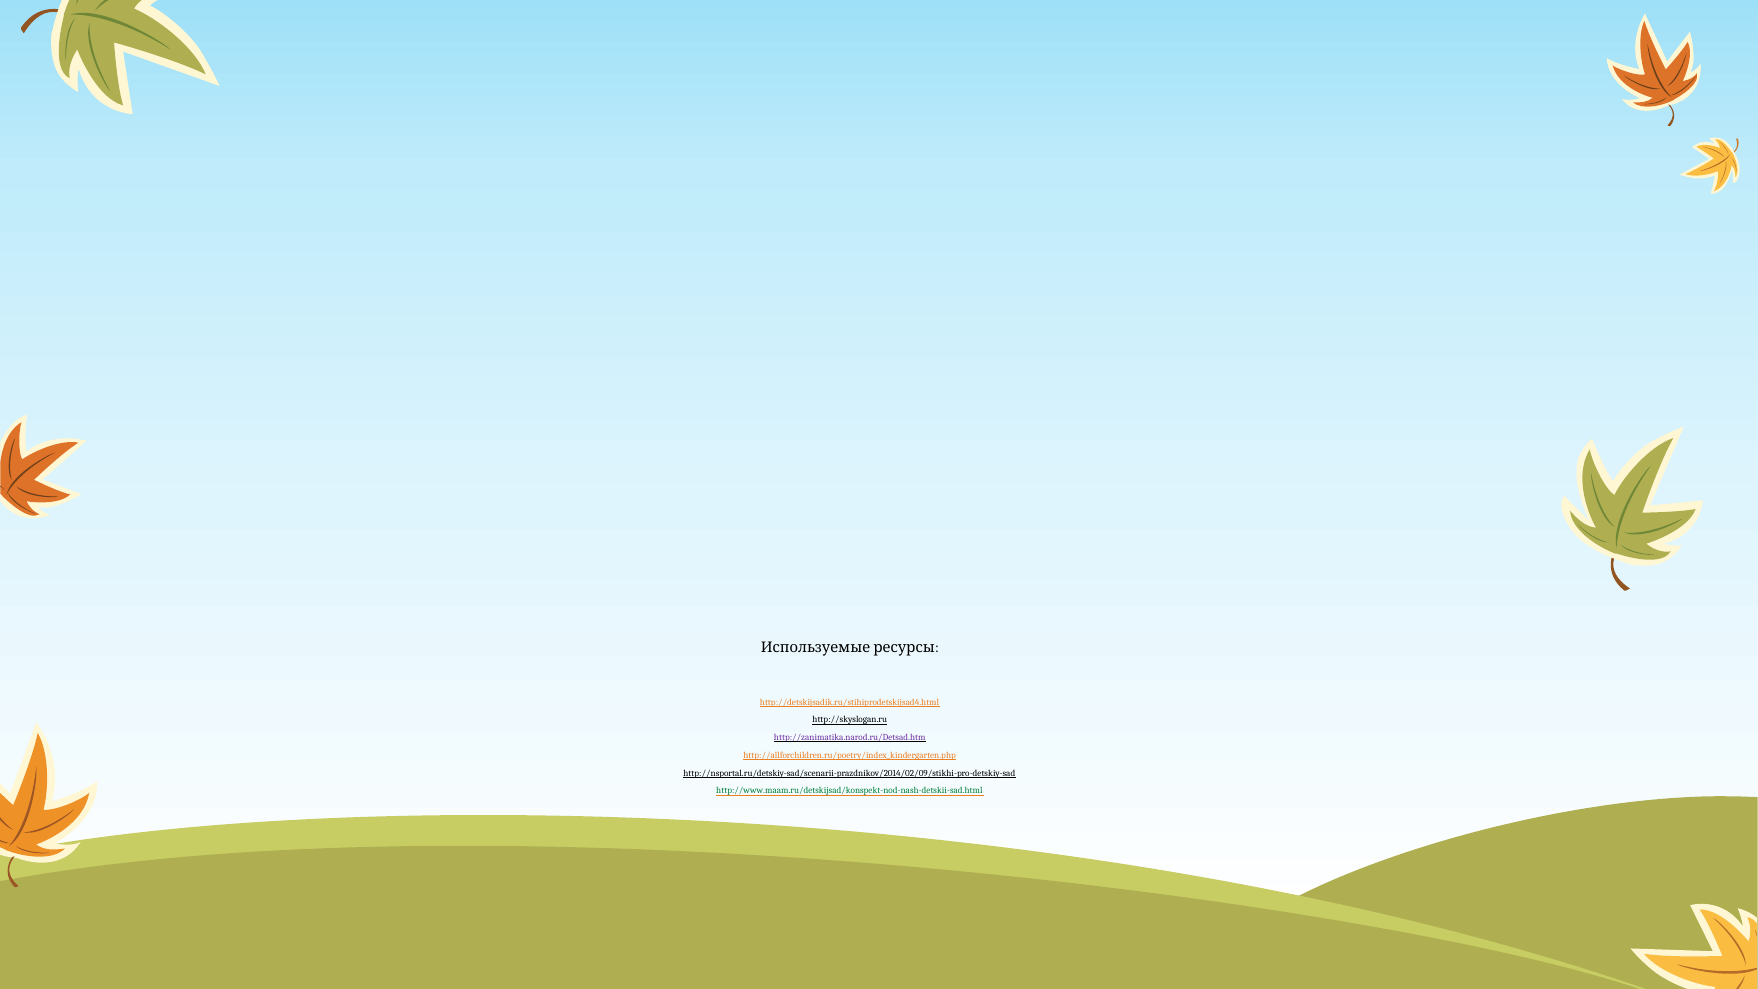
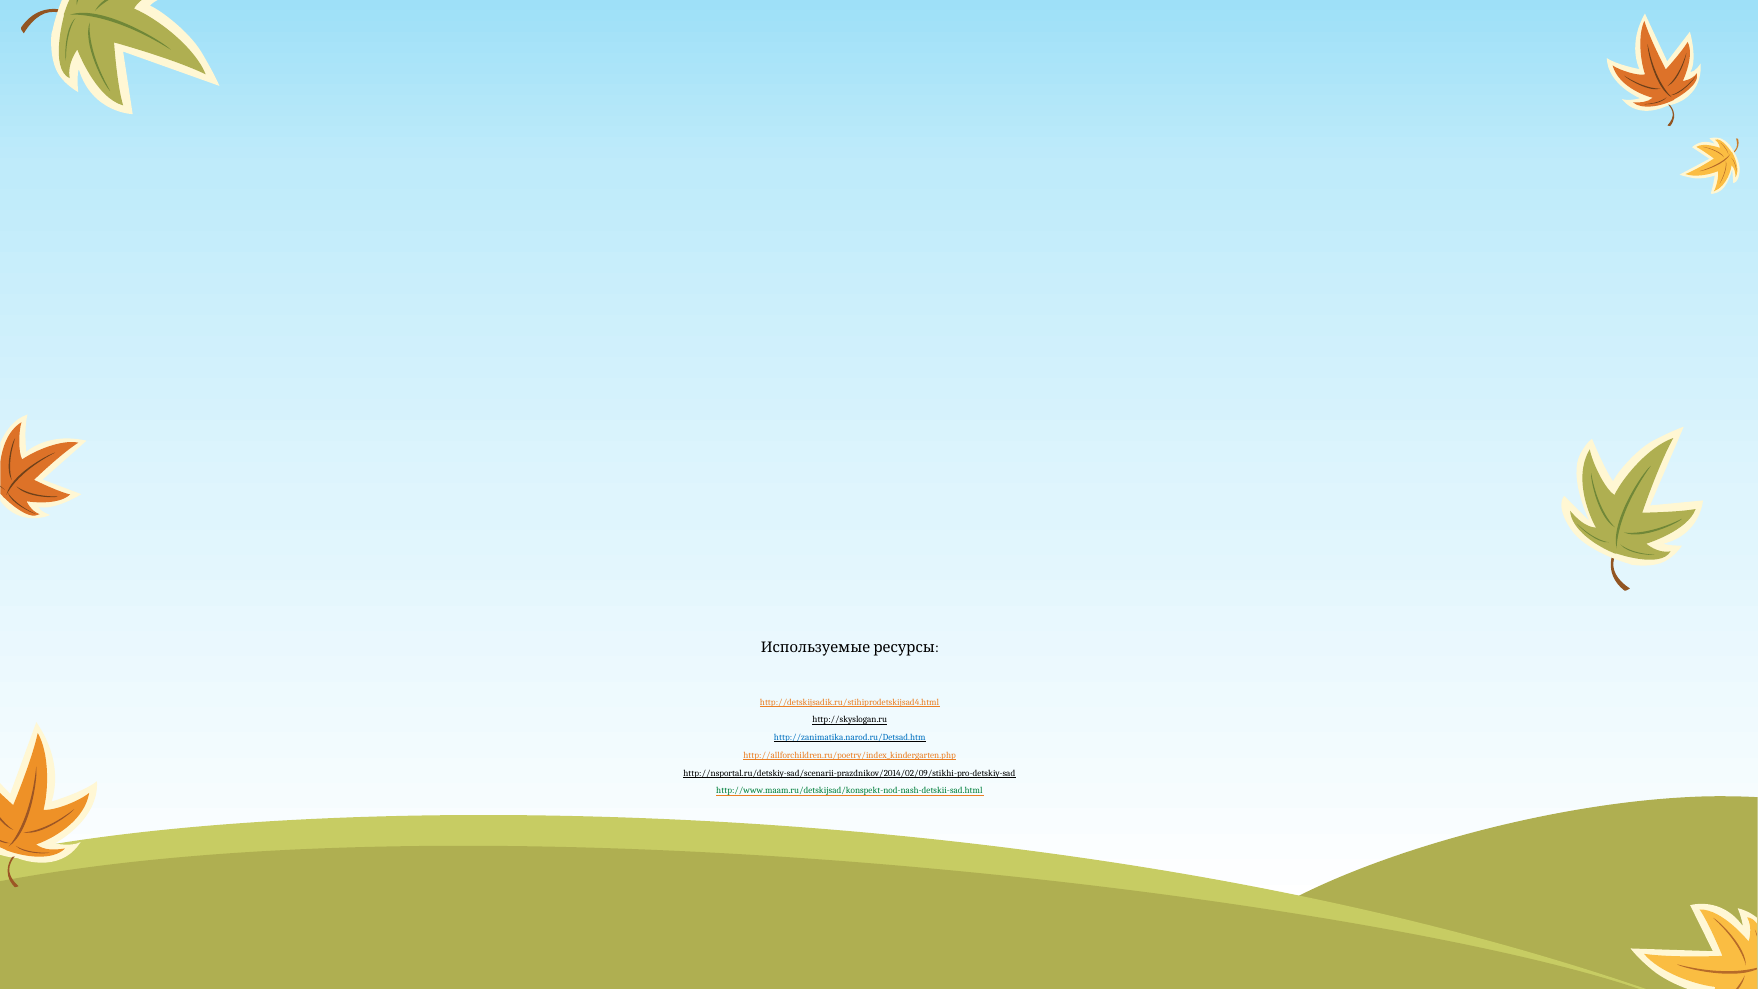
http://zanimatika.narod.ru/Detsad.htm colour: purple -> blue (850, 738)
